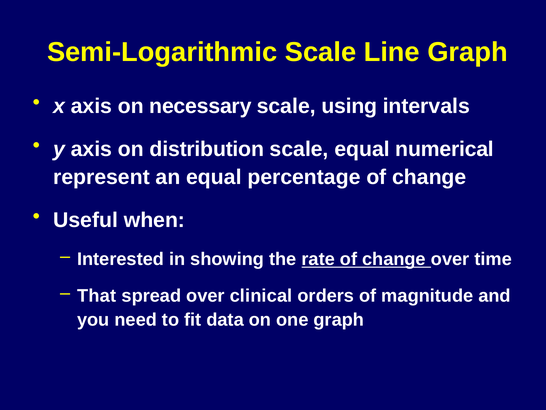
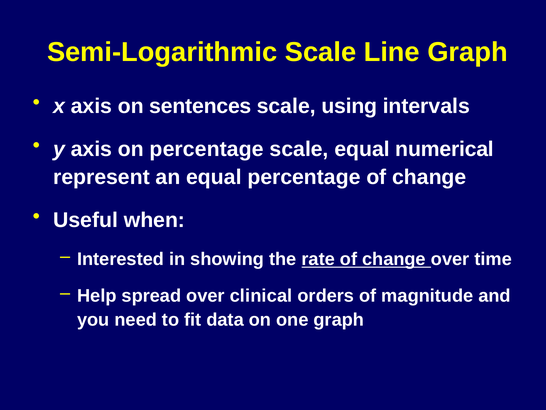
necessary: necessary -> sentences (200, 106)
on distribution: distribution -> percentage (207, 149)
That: That -> Help (97, 296)
